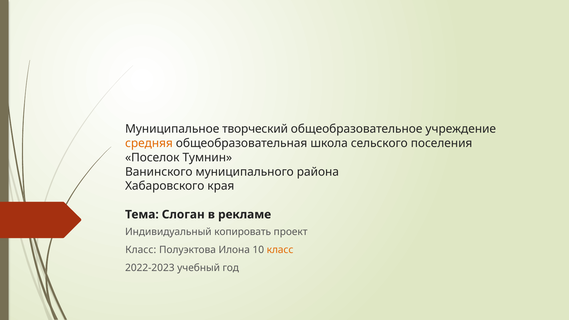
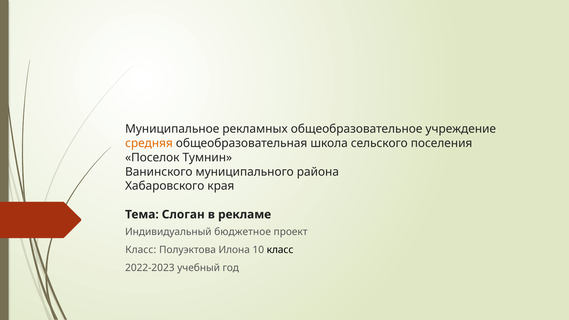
творческий: творческий -> рекламных (255, 129)
копировать: копировать -> бюджетное (243, 232)
класс colour: orange -> black (280, 250)
